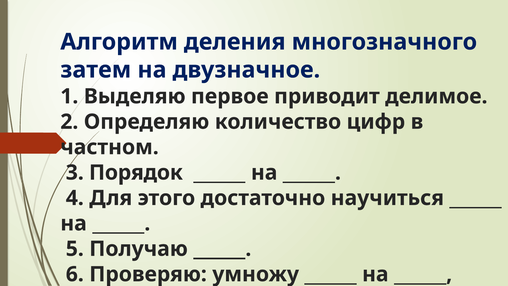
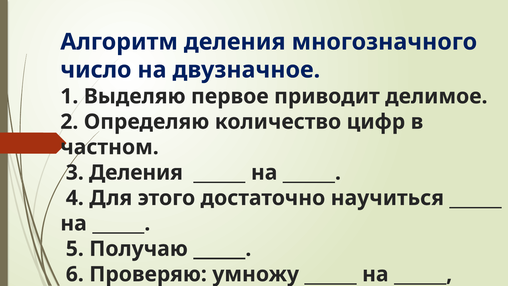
затем: затем -> число (96, 70)
3 Порядок: Порядок -> Деления (136, 172)
